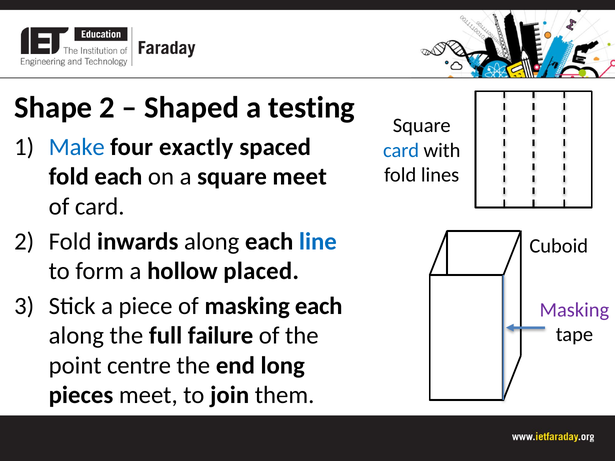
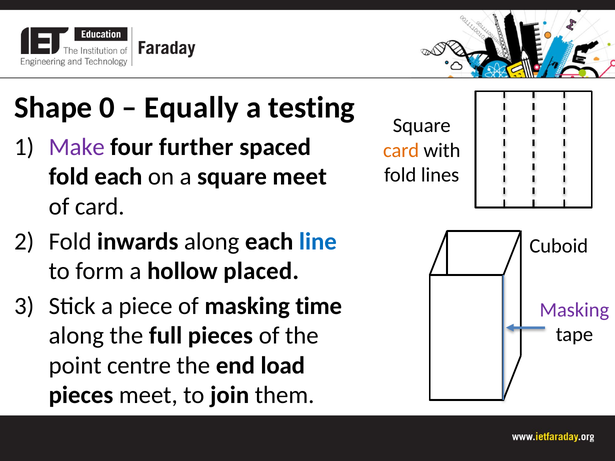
Shape 2: 2 -> 0 (107, 108)
Shaped: Shaped -> Equally (192, 108)
Make colour: blue -> purple (77, 147)
exactly: exactly -> further (196, 147)
card colour: blue -> orange (401, 150)
masking each: each -> time (319, 306)
full failure: failure -> pieces (220, 336)
long: long -> load (283, 366)
